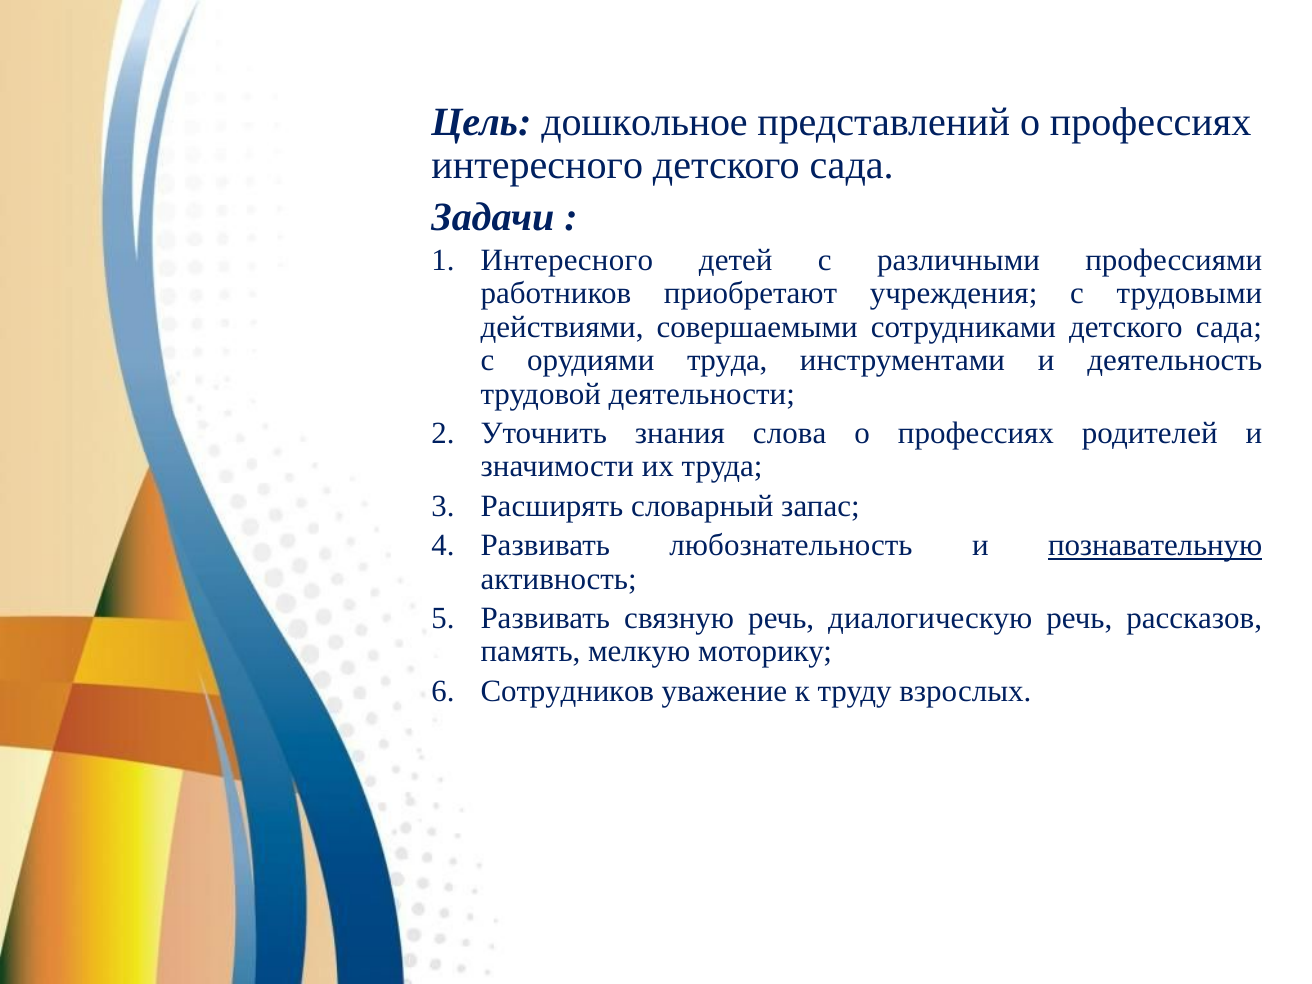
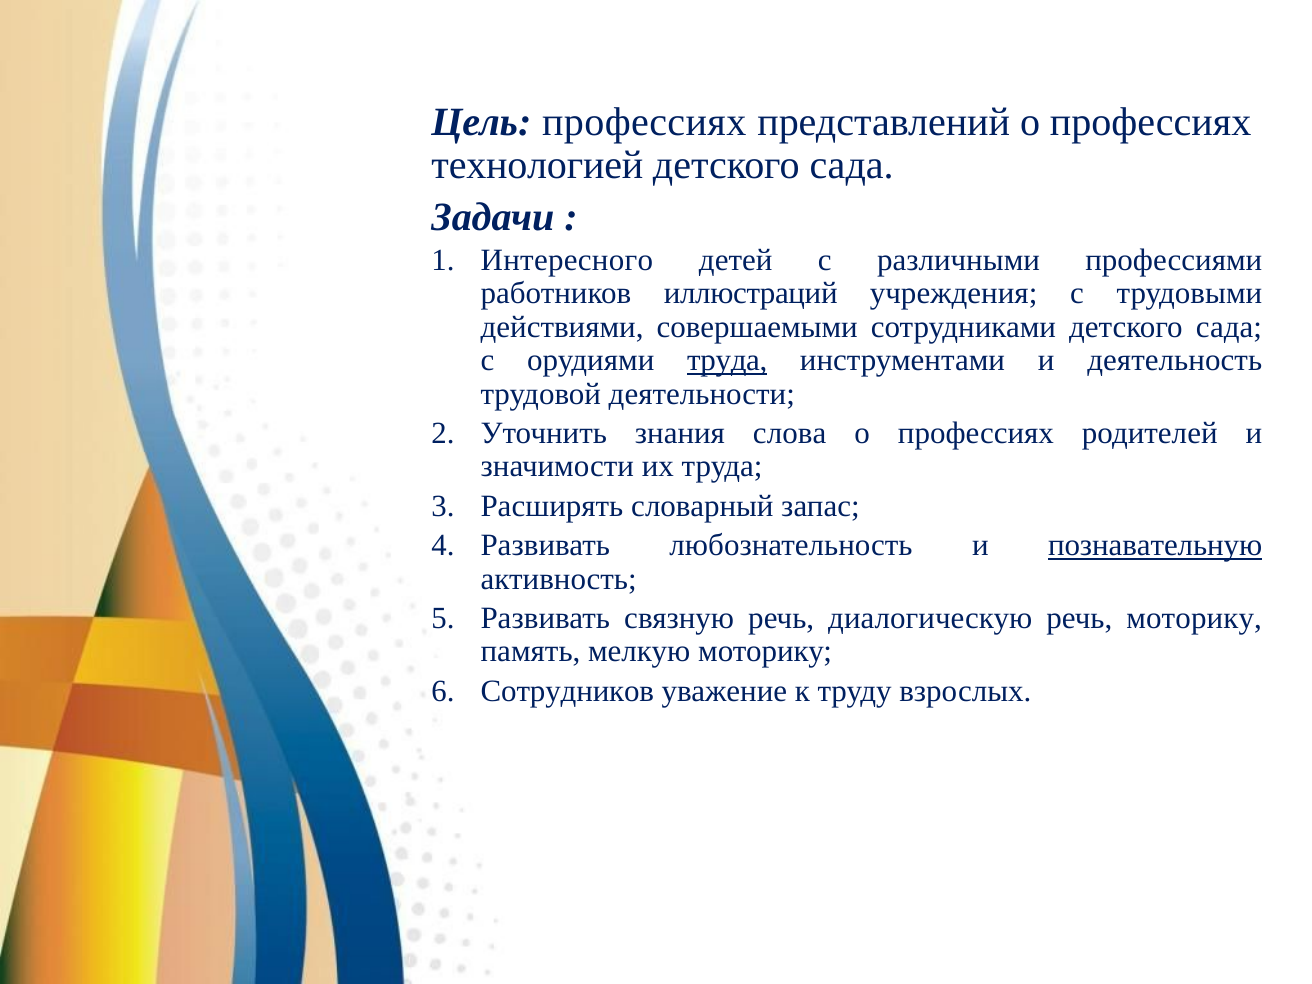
Цель дошкольное: дошкольное -> профессиях (644, 122)
интересного: интересного -> технологией (537, 166)
приобретают: приобретают -> иллюстраций (751, 293)
труда underline: none -> present (727, 360)
речь рассказов: рассказов -> моторику (1194, 618)
